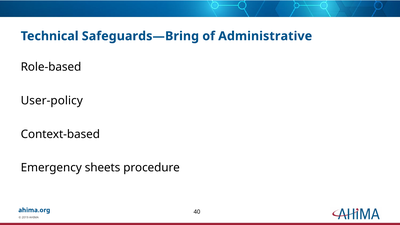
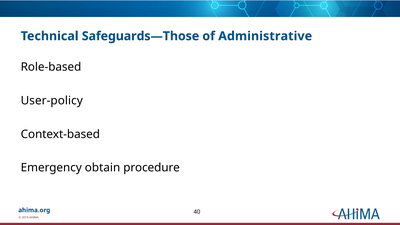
Safeguards—Bring: Safeguards—Bring -> Safeguards—Those (140, 36)
sheets: sheets -> obtain (103, 168)
